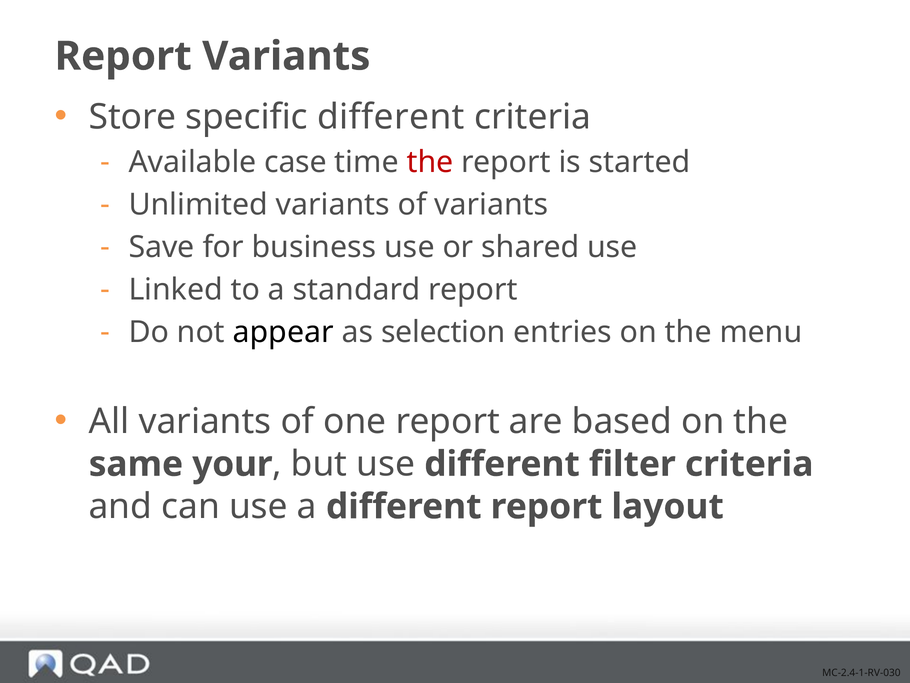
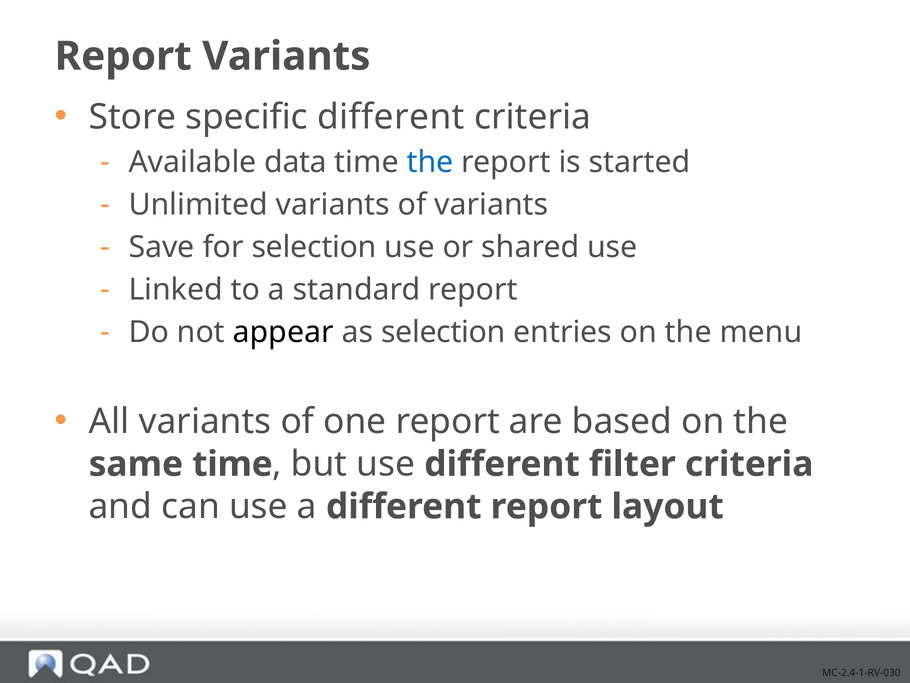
case: case -> data (296, 162)
the colour: red -> blue (430, 162)
for business: business -> selection (314, 247)
same your: your -> time (232, 464)
